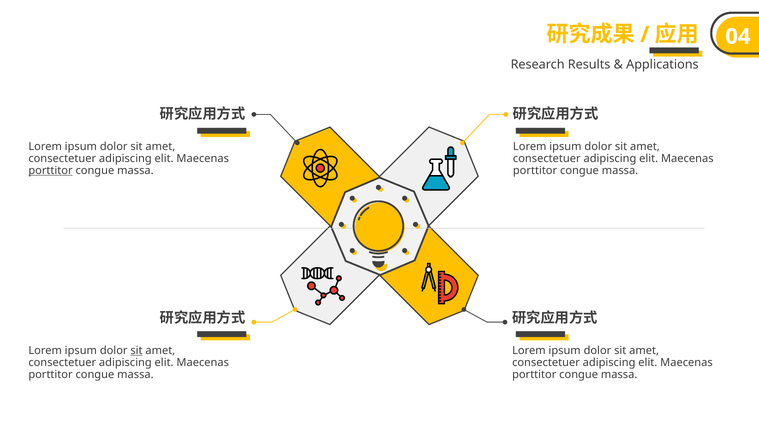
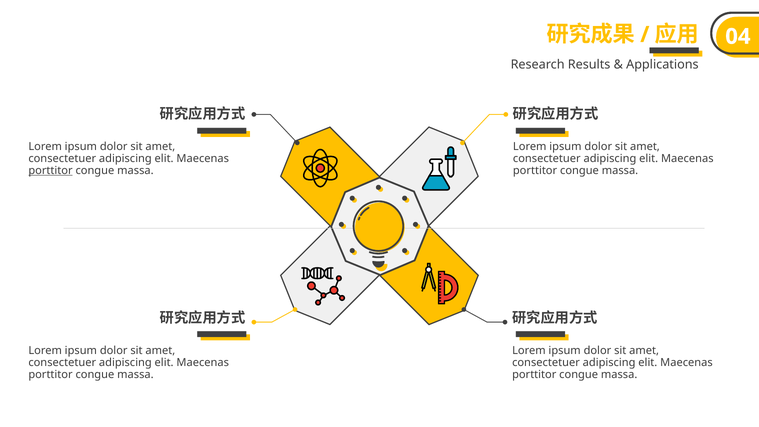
sit underline: present -> none (136, 351)
